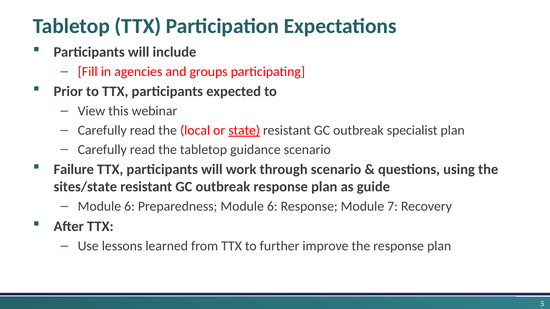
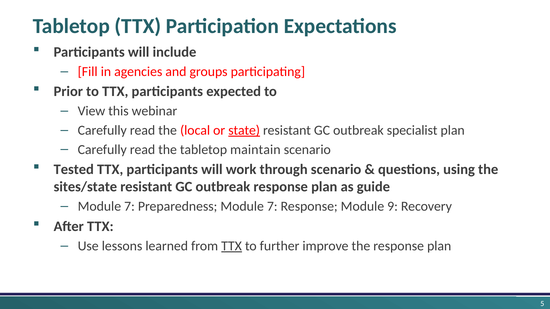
guidance: guidance -> maintain (255, 150)
Failure: Failure -> Tested (74, 170)
6: 6 -> 7 (129, 207)
Preparedness Module 6: 6 -> 7 (272, 207)
7: 7 -> 9 (393, 207)
TTX underline: none -> present (232, 246)
